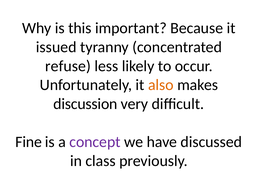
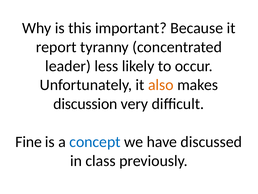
issued: issued -> report (56, 47)
refuse: refuse -> leader (68, 66)
concept colour: purple -> blue (95, 141)
